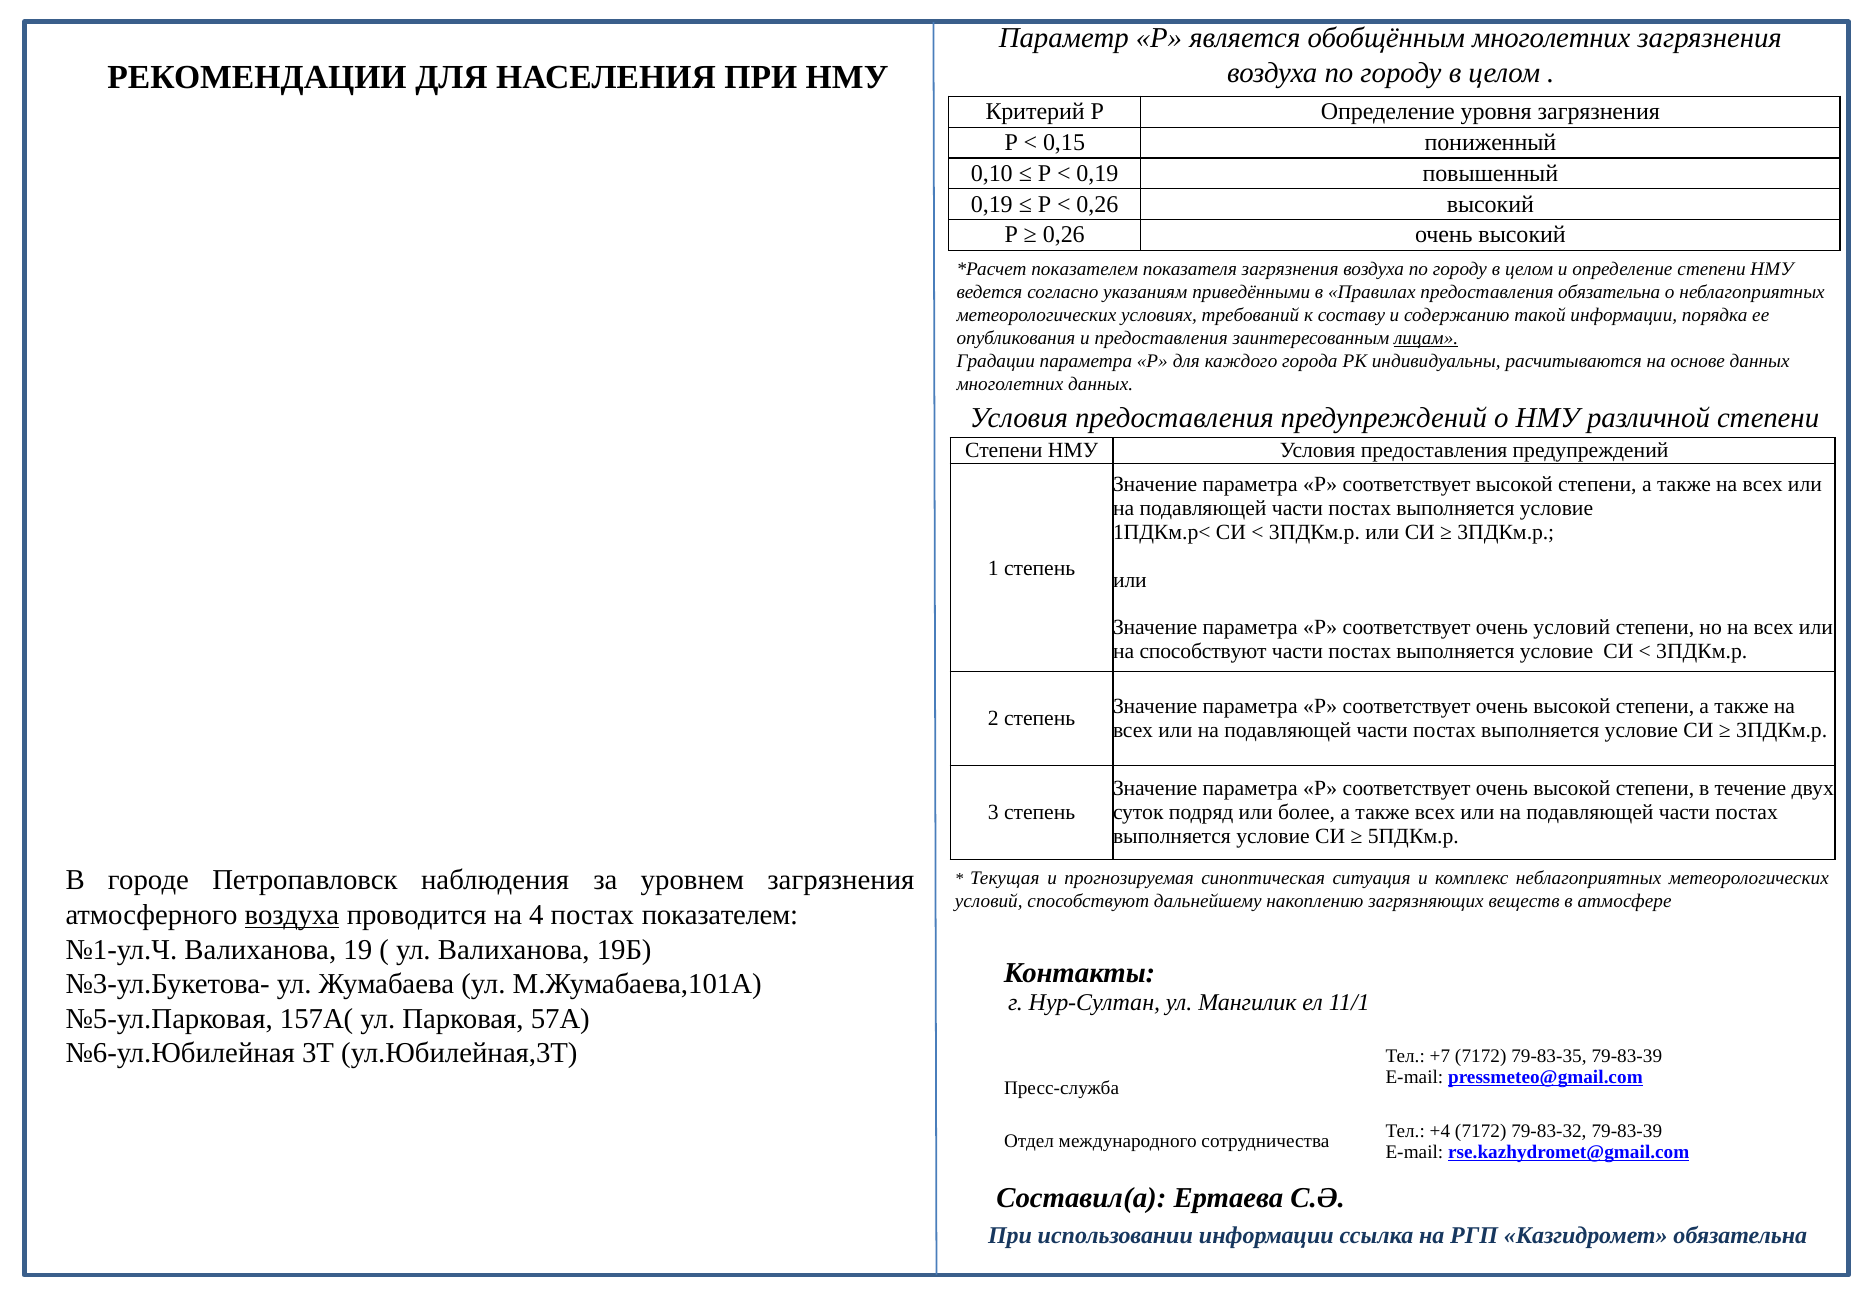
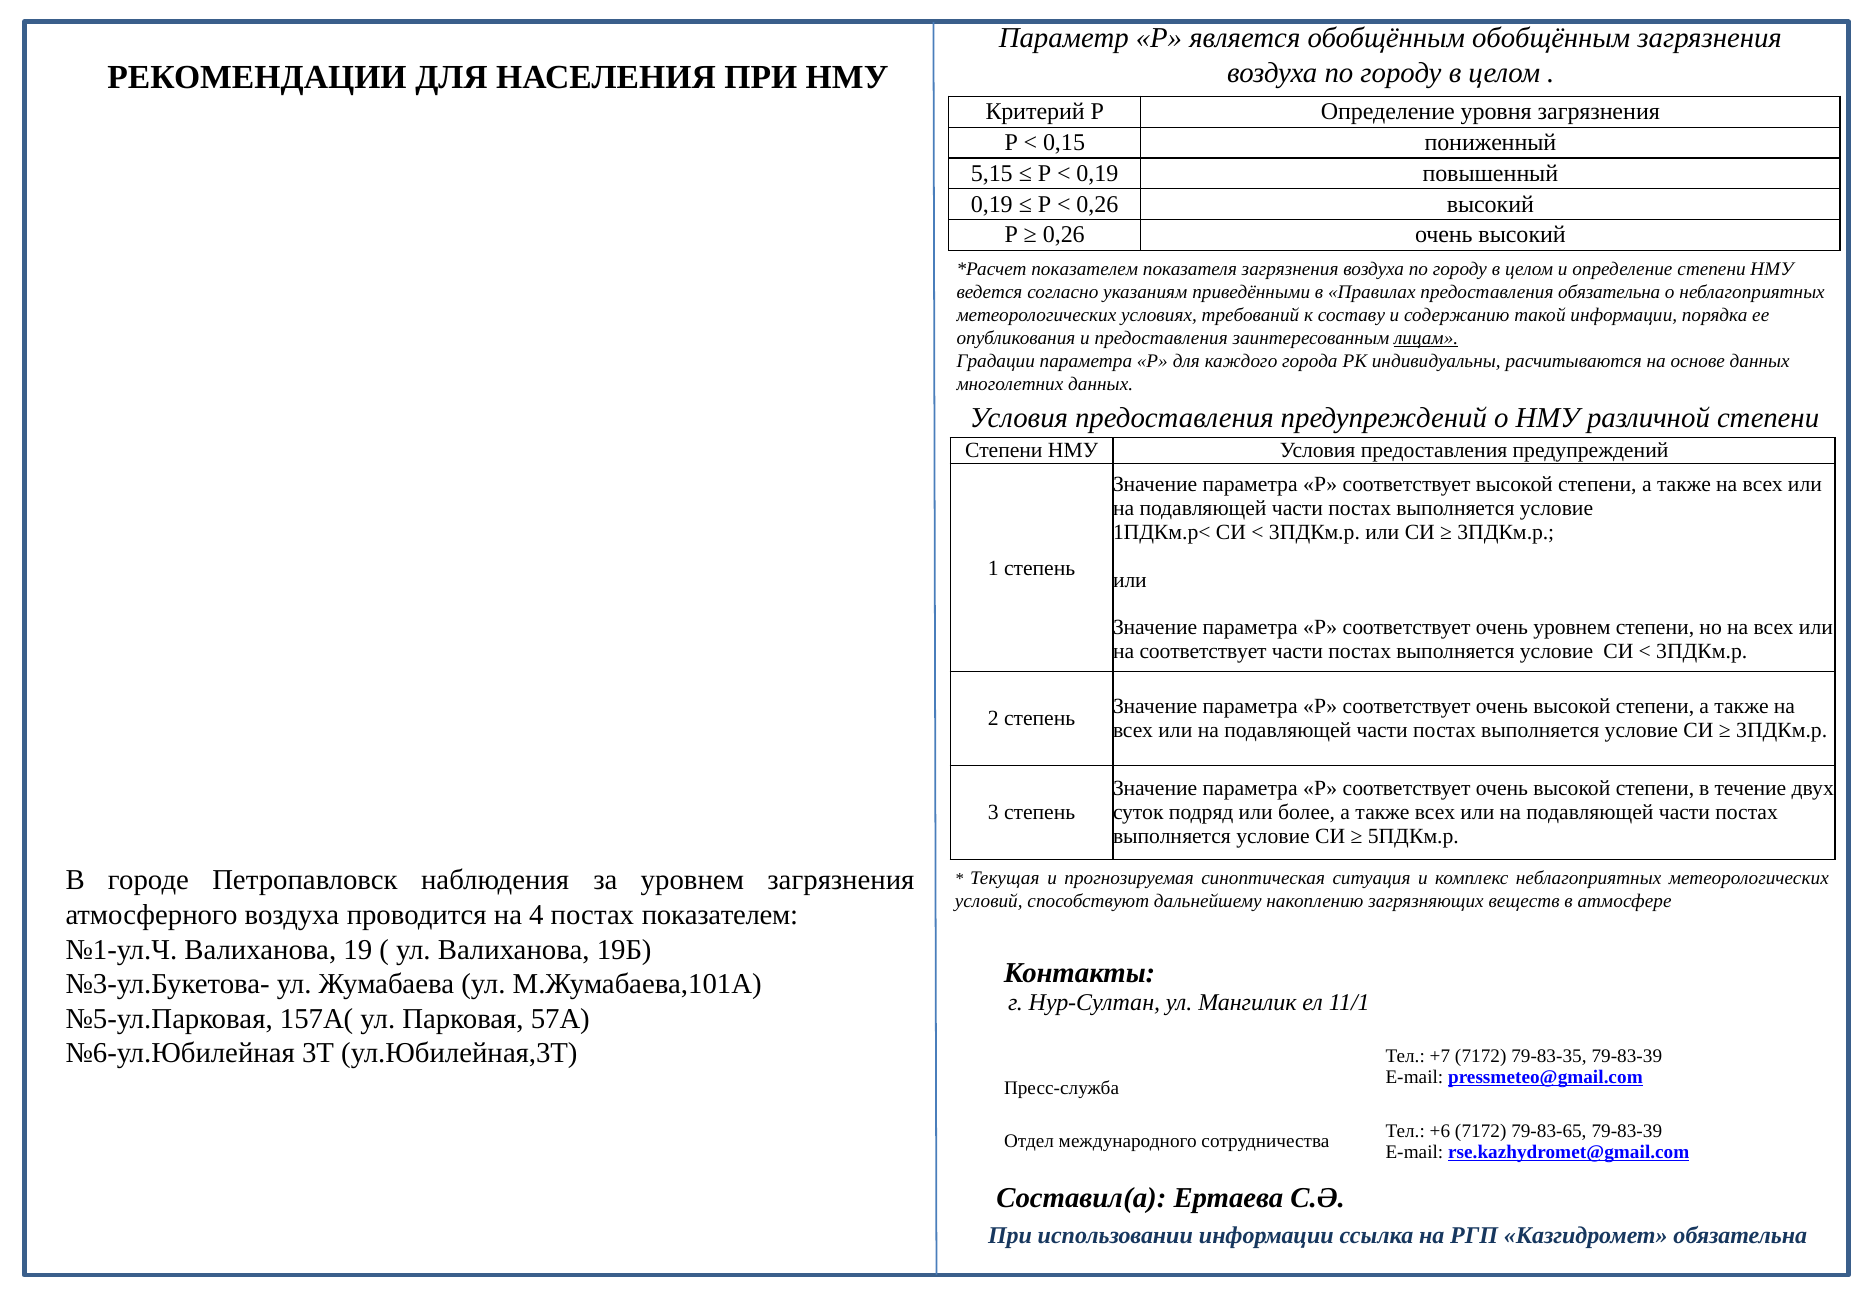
обобщённым многолетних: многолетних -> обобщённым (1551, 38)
0,10: 0,10 -> 5,15 (992, 173)
очень условий: условий -> уровнем (1572, 628)
на способствуют: способствуют -> соответствует (1203, 652)
воздуха underline: present -> none (292, 915)
+4: +4 -> +6 (1440, 1131)
79-83-32: 79-83-32 -> 79-83-65 (1549, 1131)
